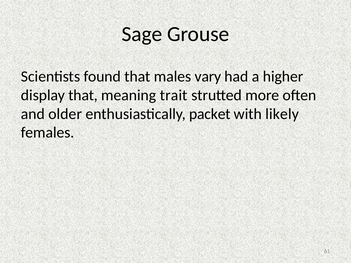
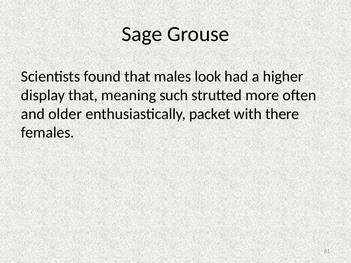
vary: vary -> look (208, 77)
trait: trait -> such (174, 95)
likely: likely -> there (282, 114)
